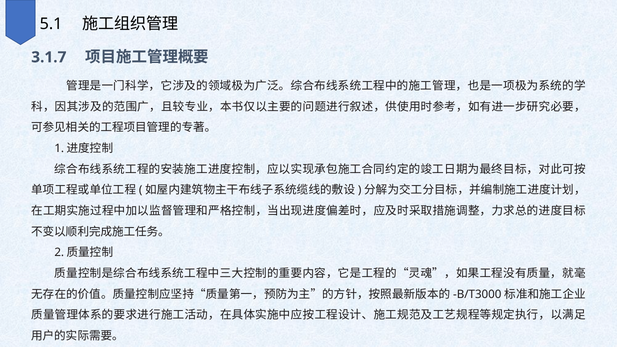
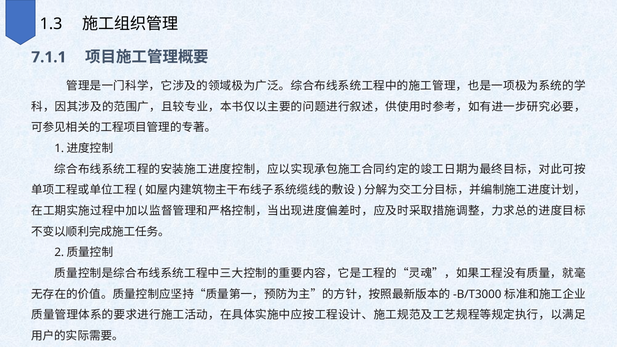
5.1: 5.1 -> 1.3 (51, 24)
3.1.7: 3.1.7 -> 7.1.1 (49, 57)
